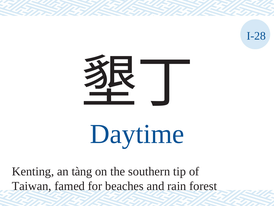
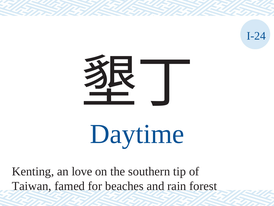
I-28: I-28 -> I-24 (256, 36)
tàng: tàng -> love (82, 171)
